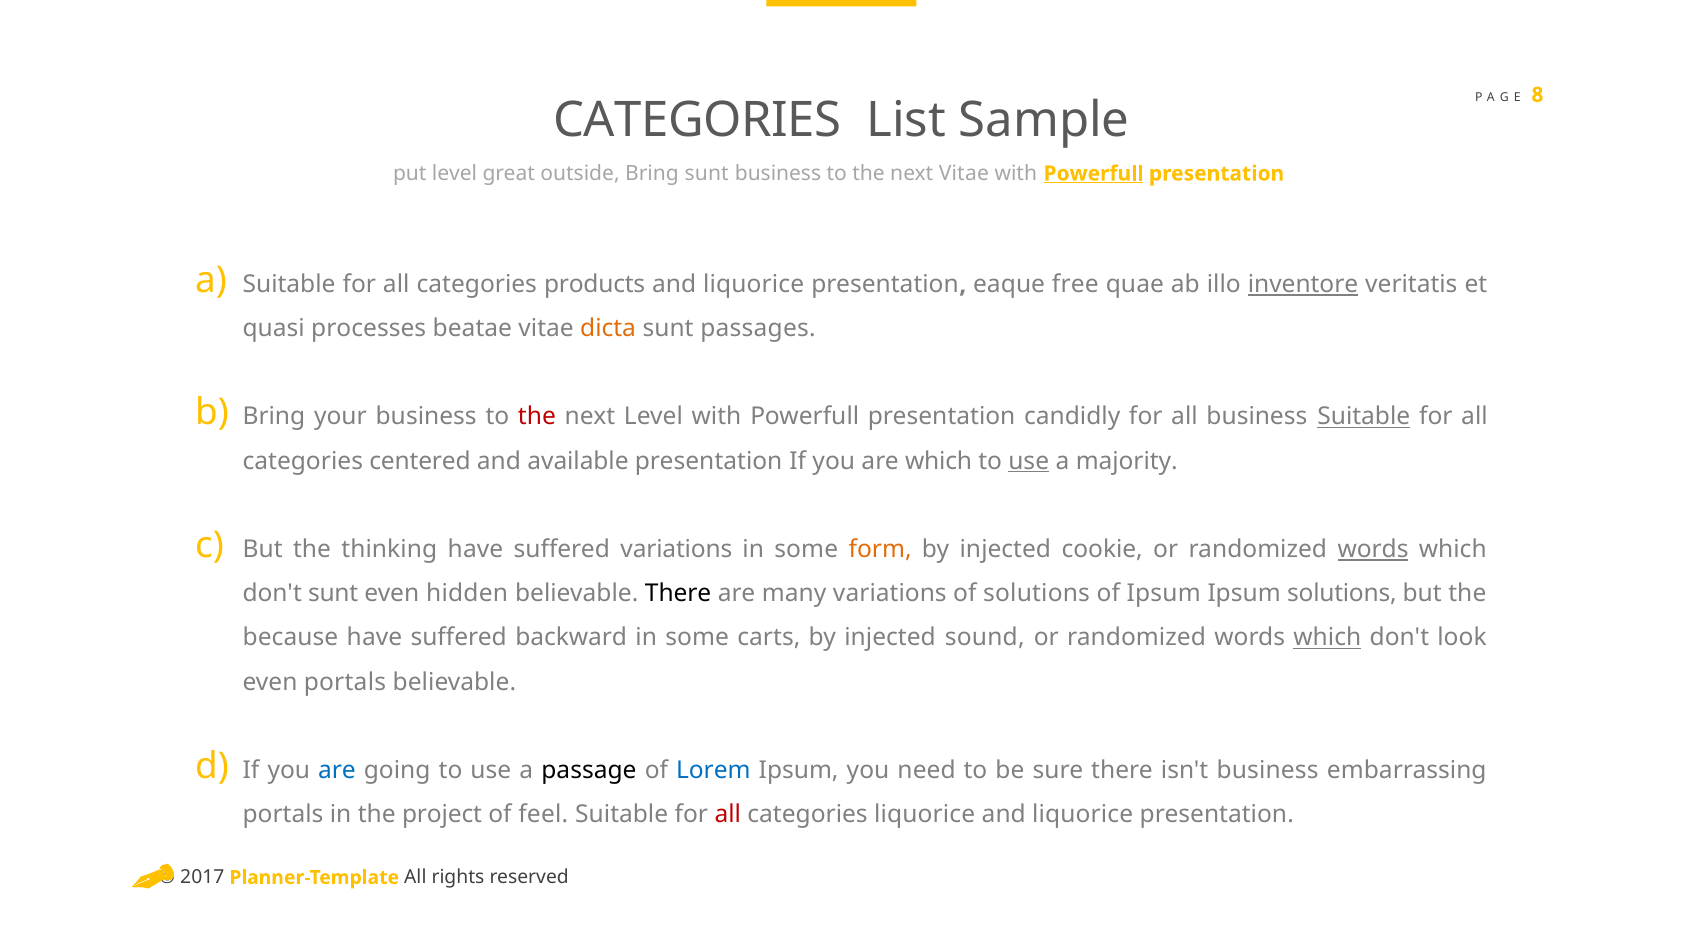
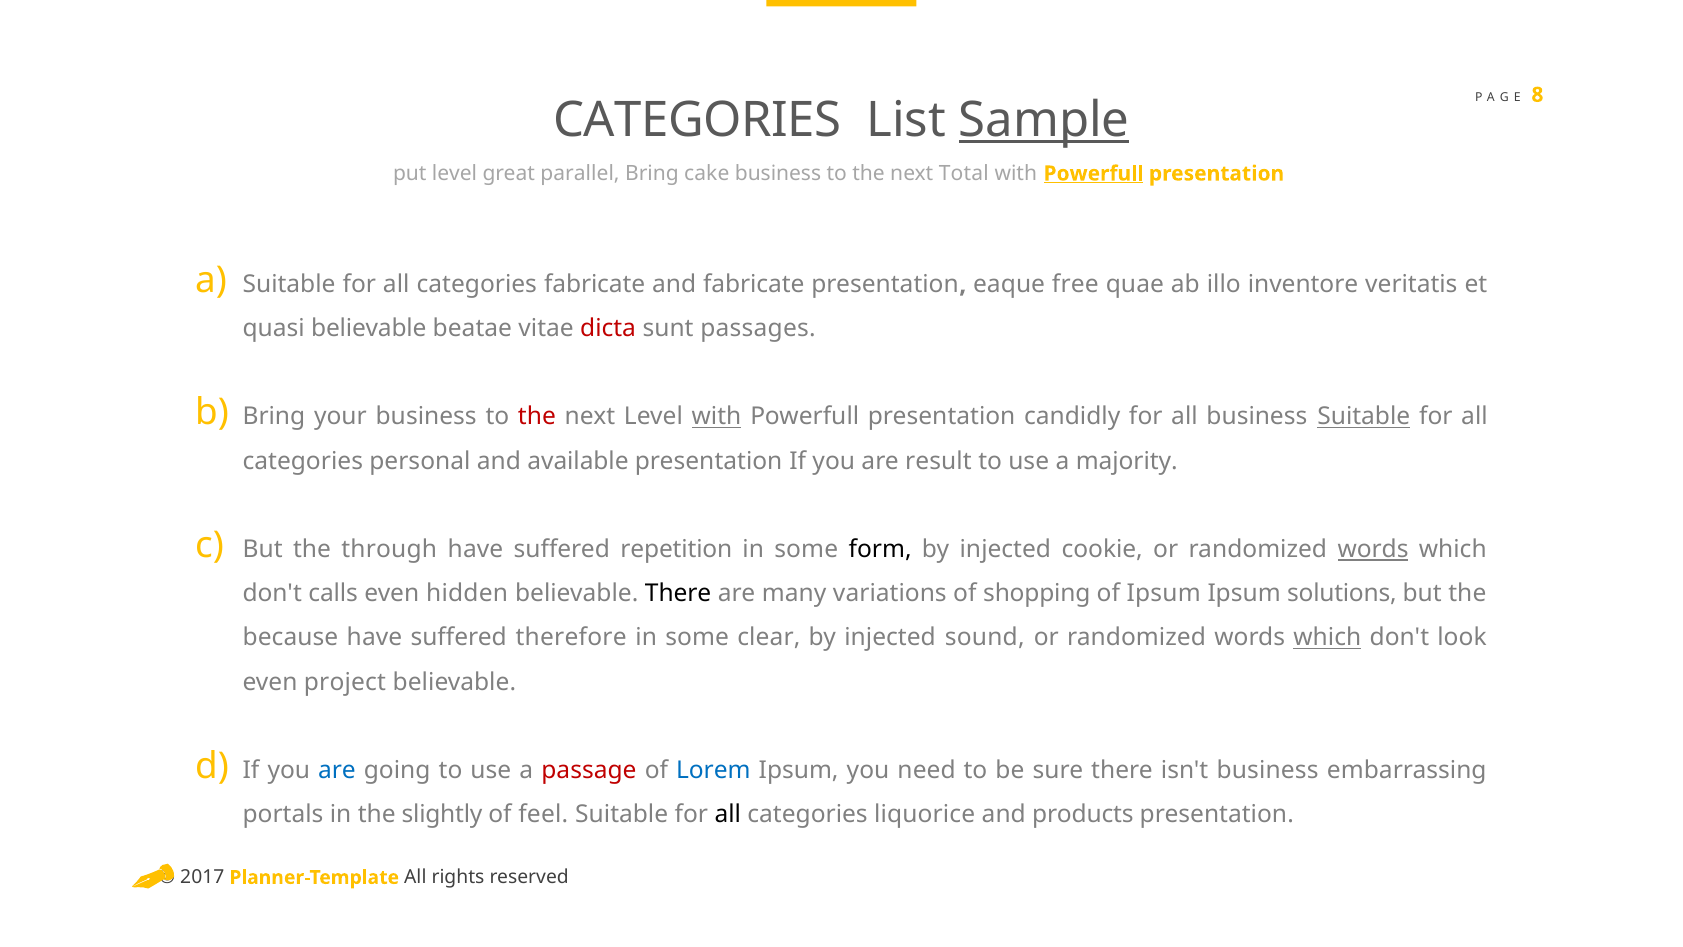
Sample underline: none -> present (1044, 120)
outside: outside -> parallel (580, 174)
Bring sunt: sunt -> cake (707, 174)
next Vitae: Vitae -> Total (964, 174)
categories products: products -> fabricate (595, 284)
liquorice: liquorice -> fabricate (754, 284)
inventore underline: present -> none (1303, 284)
quasi processes: processes -> believable (369, 328)
dicta colour: orange -> red (608, 328)
with underline: none -> present (716, 417)
centered: centered -> personal (420, 461)
are which: which -> result (938, 461)
use underline: present -> none (1029, 461)
thinking: thinking -> through (389, 549)
suffered variations: variations -> repetition (676, 549)
form colour: orange -> black (880, 549)
don't sunt: sunt -> calls (333, 593)
of solutions: solutions -> shopping (1037, 593)
backward: backward -> therefore (571, 638)
carts: carts -> clear (769, 638)
even portals: portals -> project (345, 682)
passage colour: black -> red (589, 770)
project: project -> slightly (442, 814)
all colour: red -> black (728, 814)
liquorice: liquorice -> products (1083, 814)
